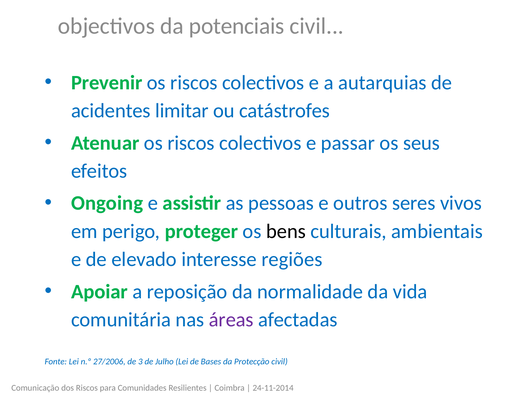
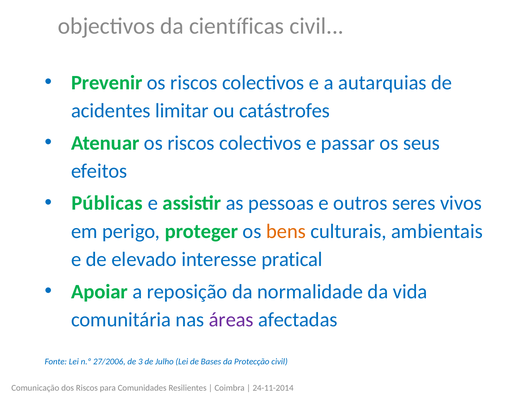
potenciais: potenciais -> científicas (237, 26)
Ongoing: Ongoing -> Públicas (107, 203)
bens colour: black -> orange (286, 231)
regiões: regiões -> pratical (292, 259)
